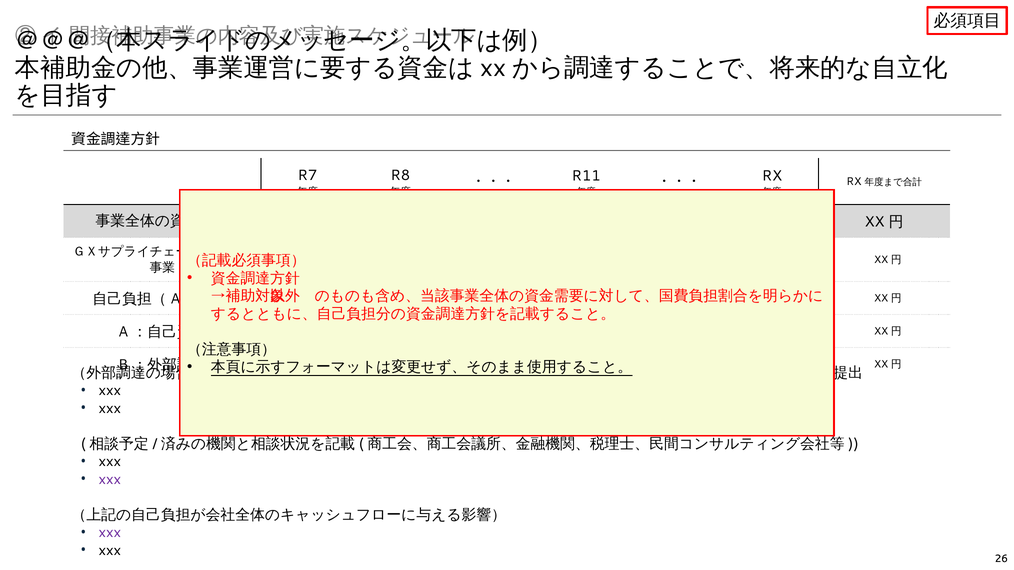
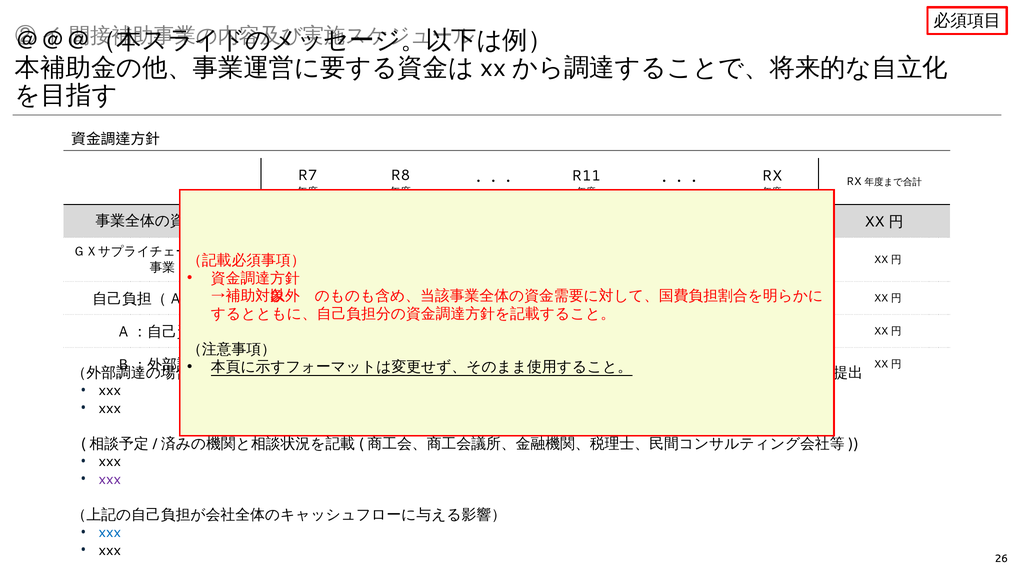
xxx colour: purple -> blue (110, 533)
